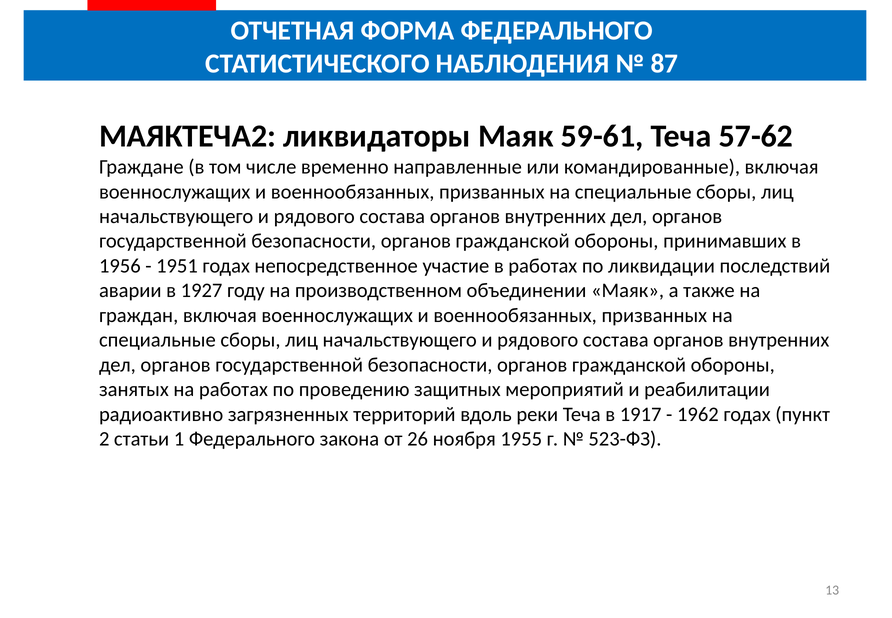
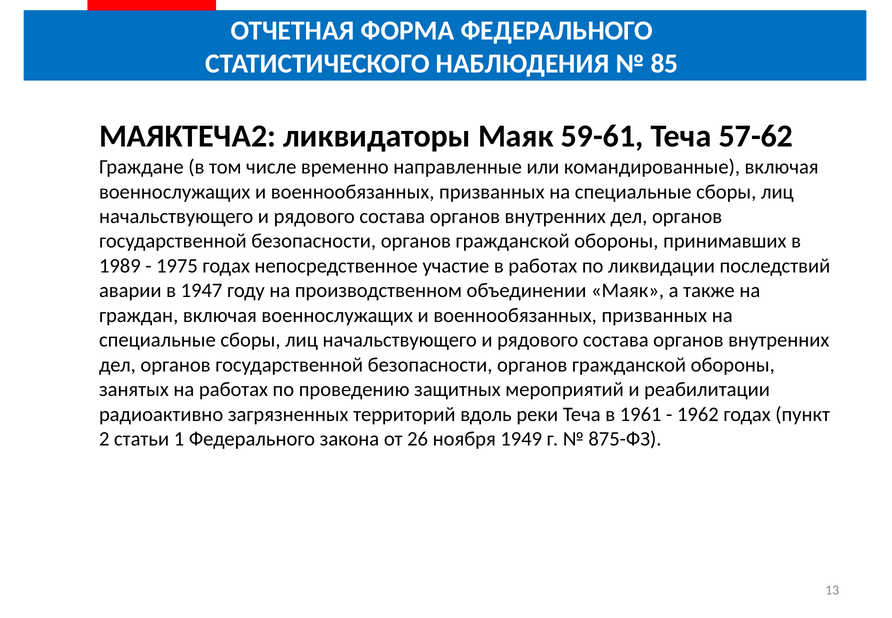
87: 87 -> 85 (664, 64)
1956: 1956 -> 1989 (120, 266)
1951: 1951 -> 1975 (177, 266)
1927: 1927 -> 1947 (202, 290)
1917: 1917 -> 1961 (641, 414)
1955: 1955 -> 1949 (521, 439)
523-ФЗ: 523-ФЗ -> 875-ФЗ (625, 439)
